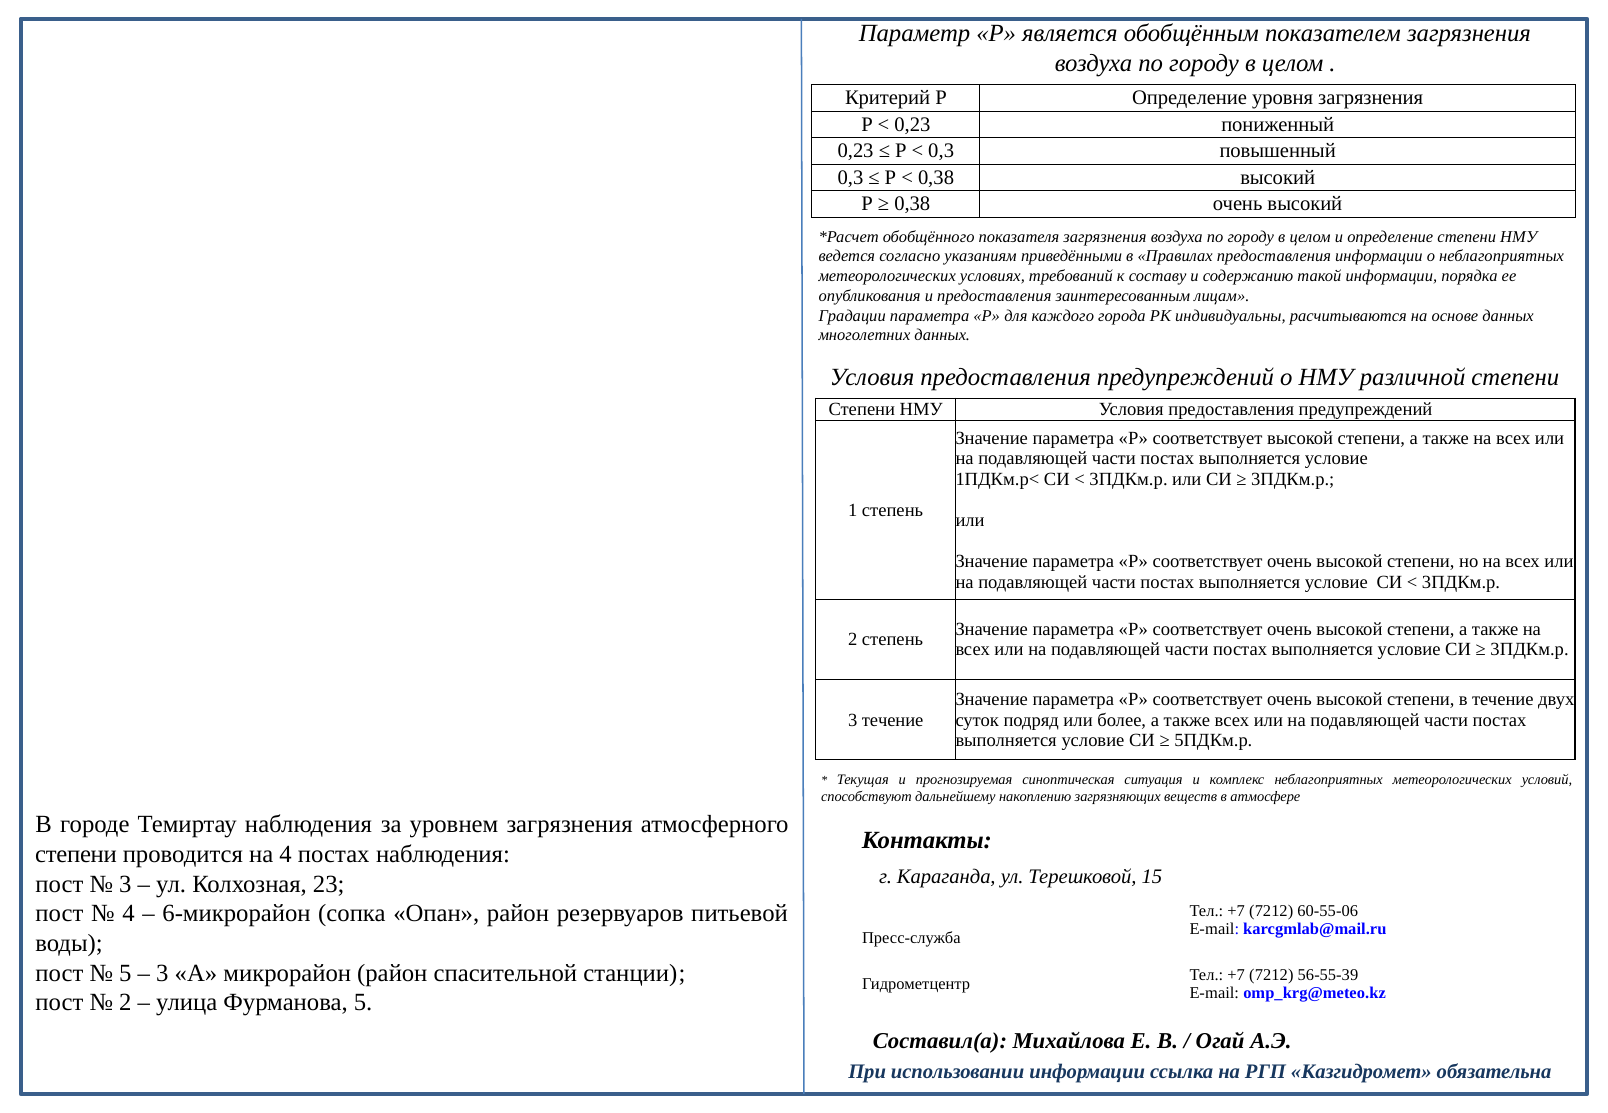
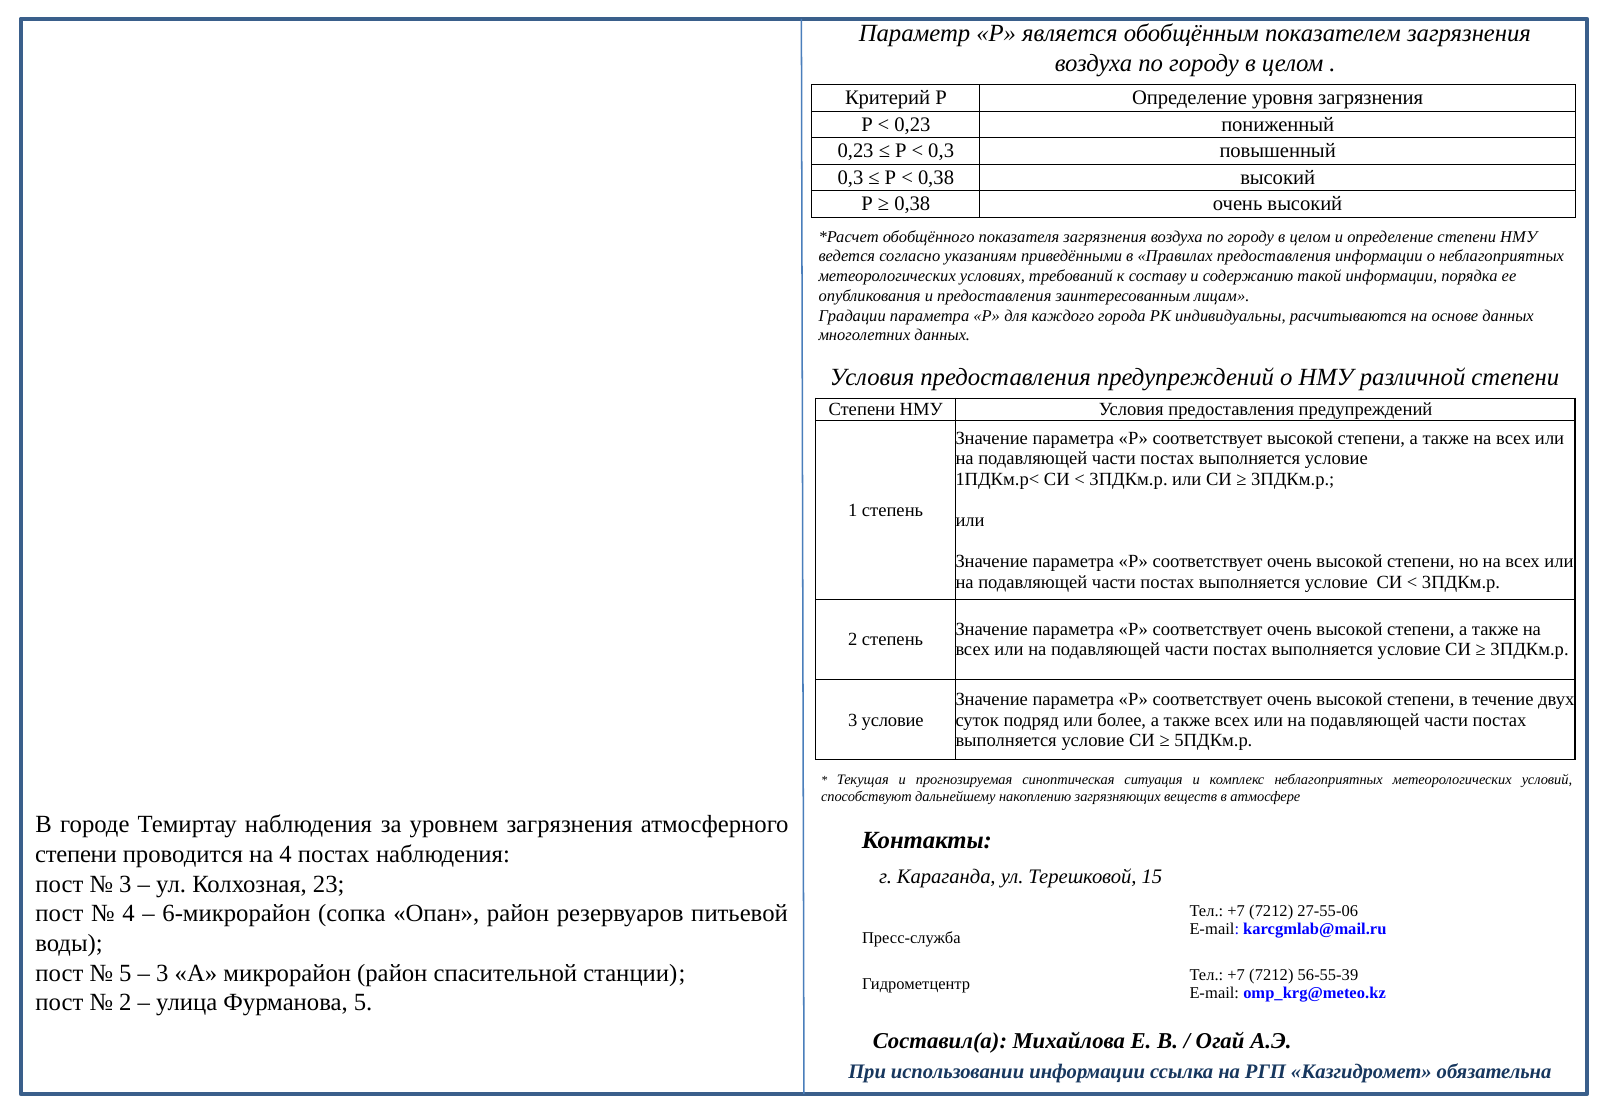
3 течение: течение -> условие (893, 720)
60-55-06: 60-55-06 -> 27-55-06 (1328, 911)
